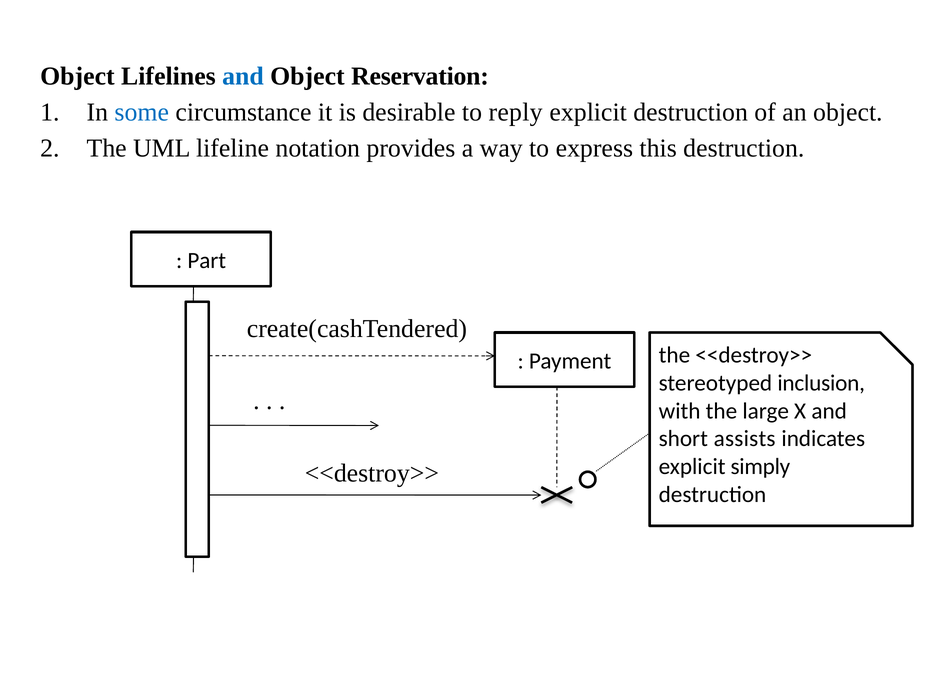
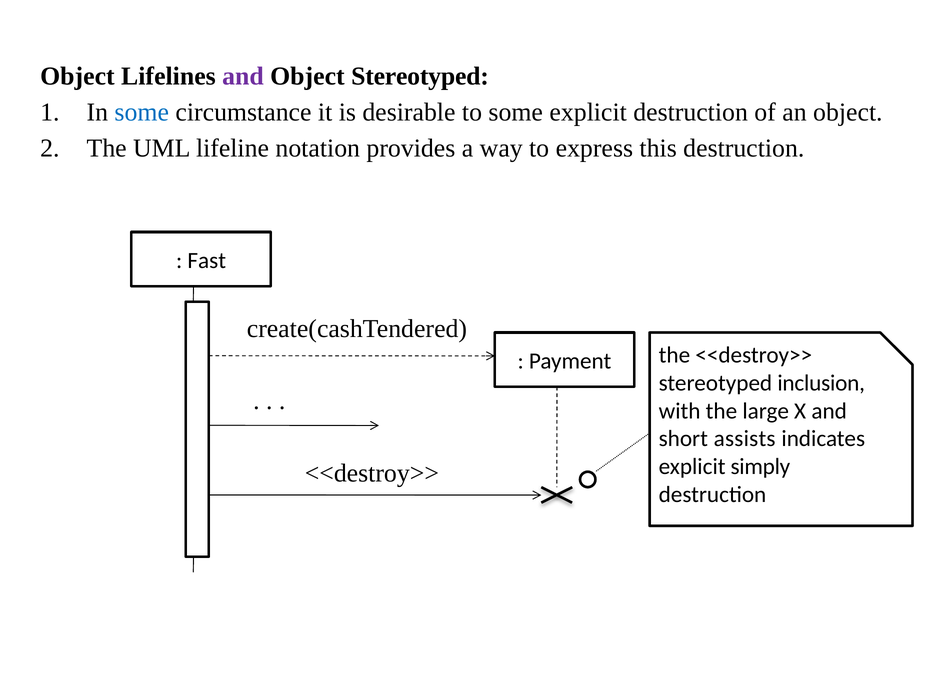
and colour: blue -> purple (243, 76)
Object Reservation: Reservation -> Stereotyped (420, 76)
to reply: reply -> some (516, 112)
Part: Part -> Fast (207, 261)
